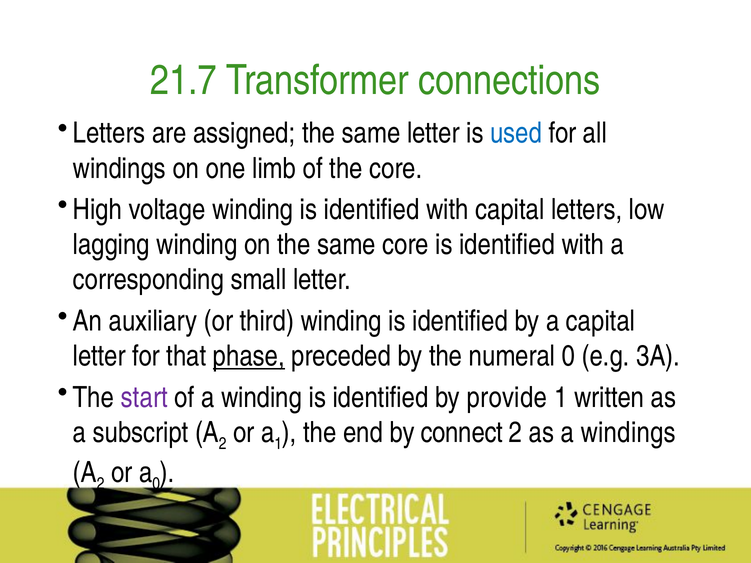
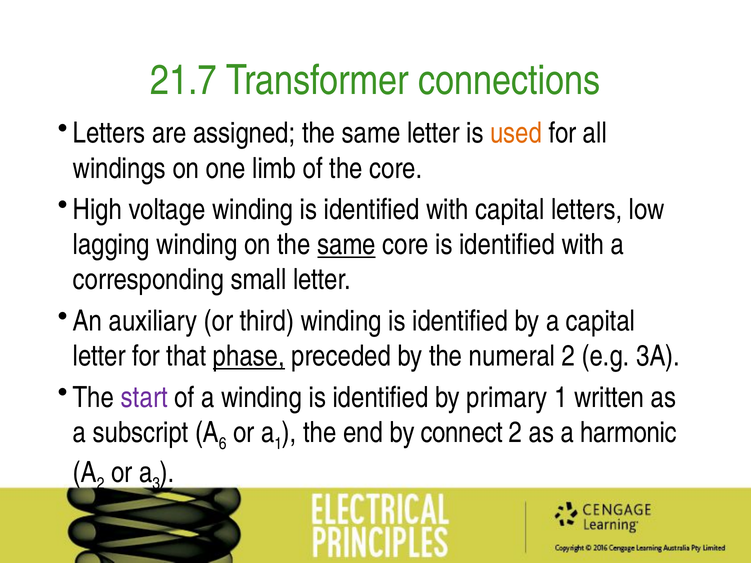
used colour: blue -> orange (516, 133)
same underline: none -> present (347, 245)
numeral 0: 0 -> 2 (568, 356)
provide: provide -> primary (507, 398)
subscript A 2: 2 -> 6 (223, 444)
a windings: windings -> harmonic (629, 433)
a 0: 0 -> 3 (156, 484)
